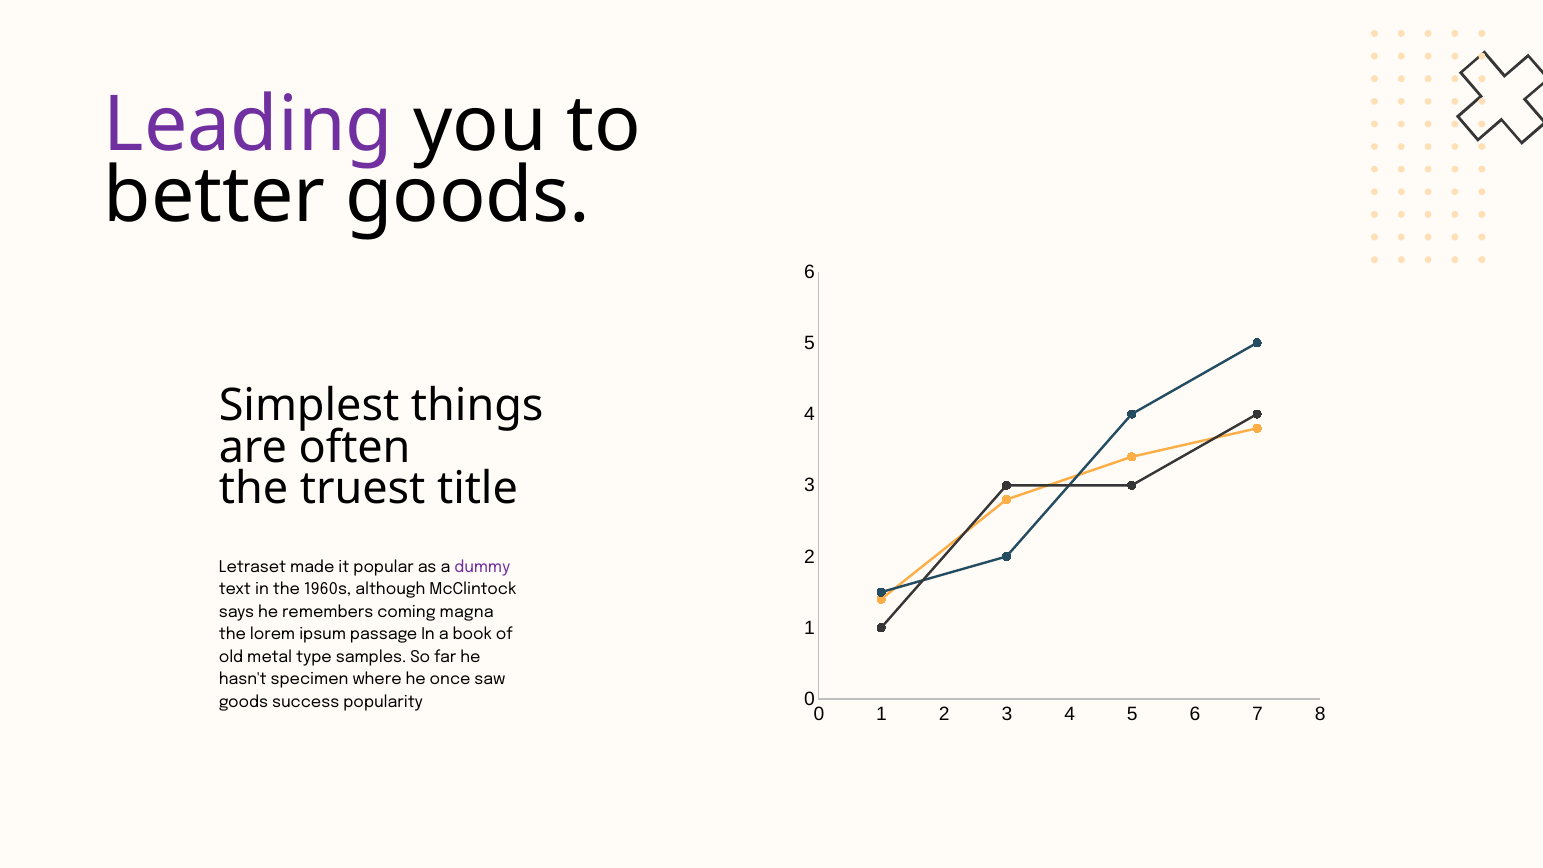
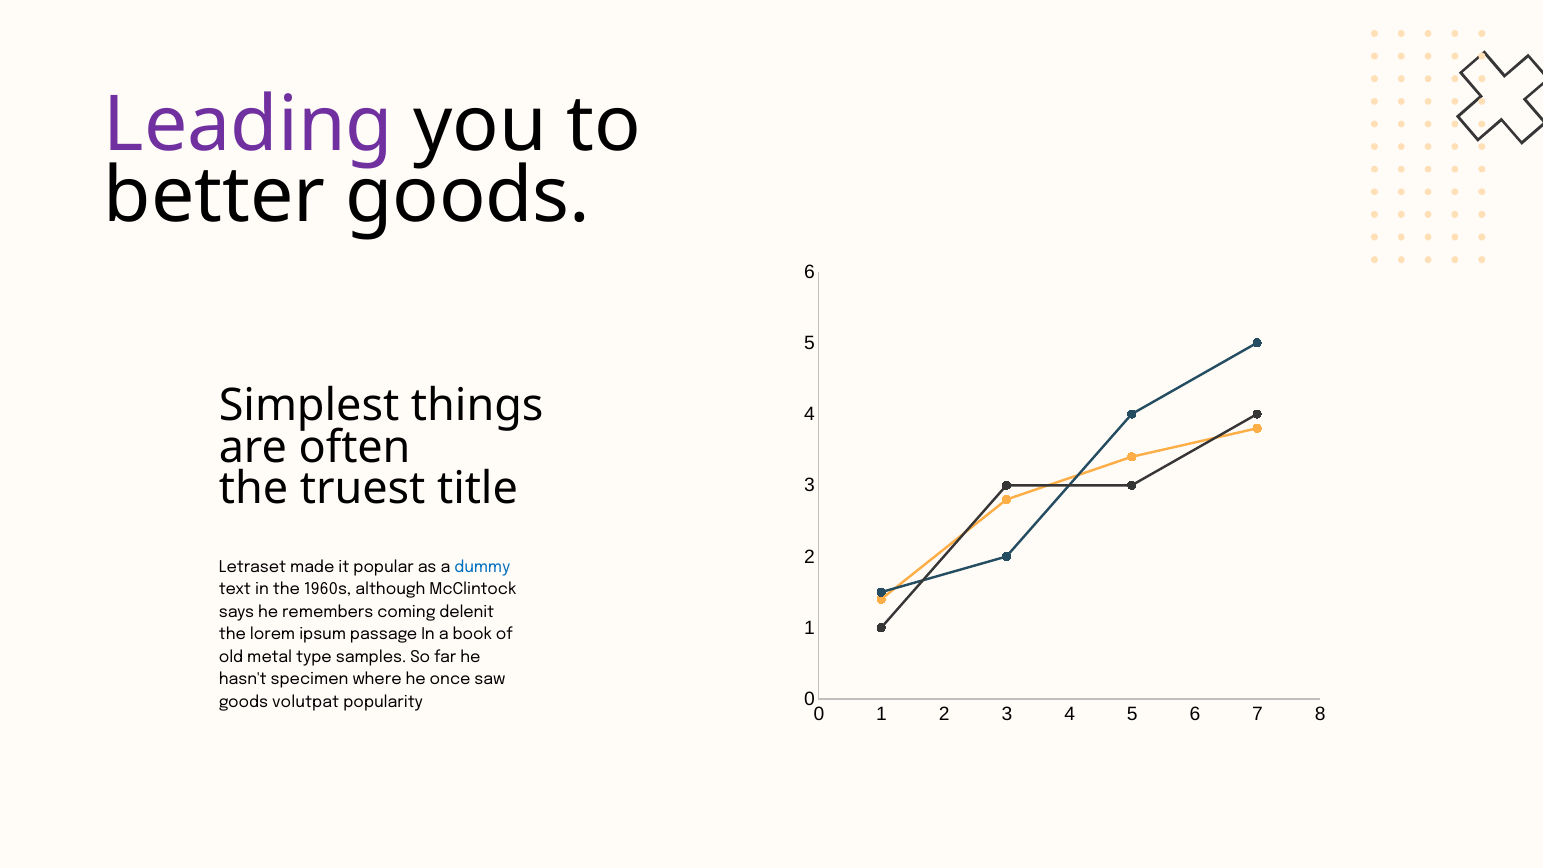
dummy colour: purple -> blue (482, 567)
magna: magna -> delenit (467, 612)
success: success -> volutpat (306, 702)
